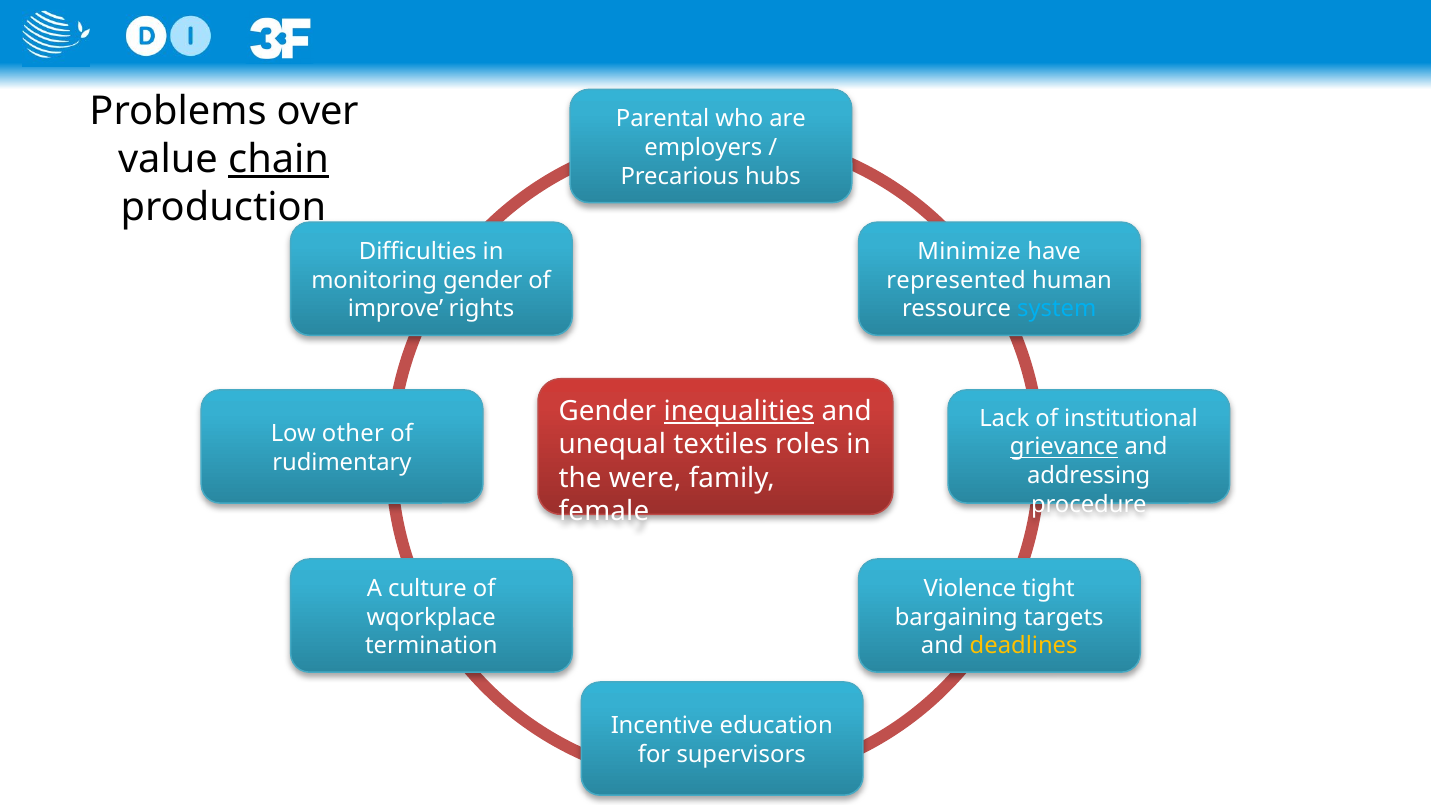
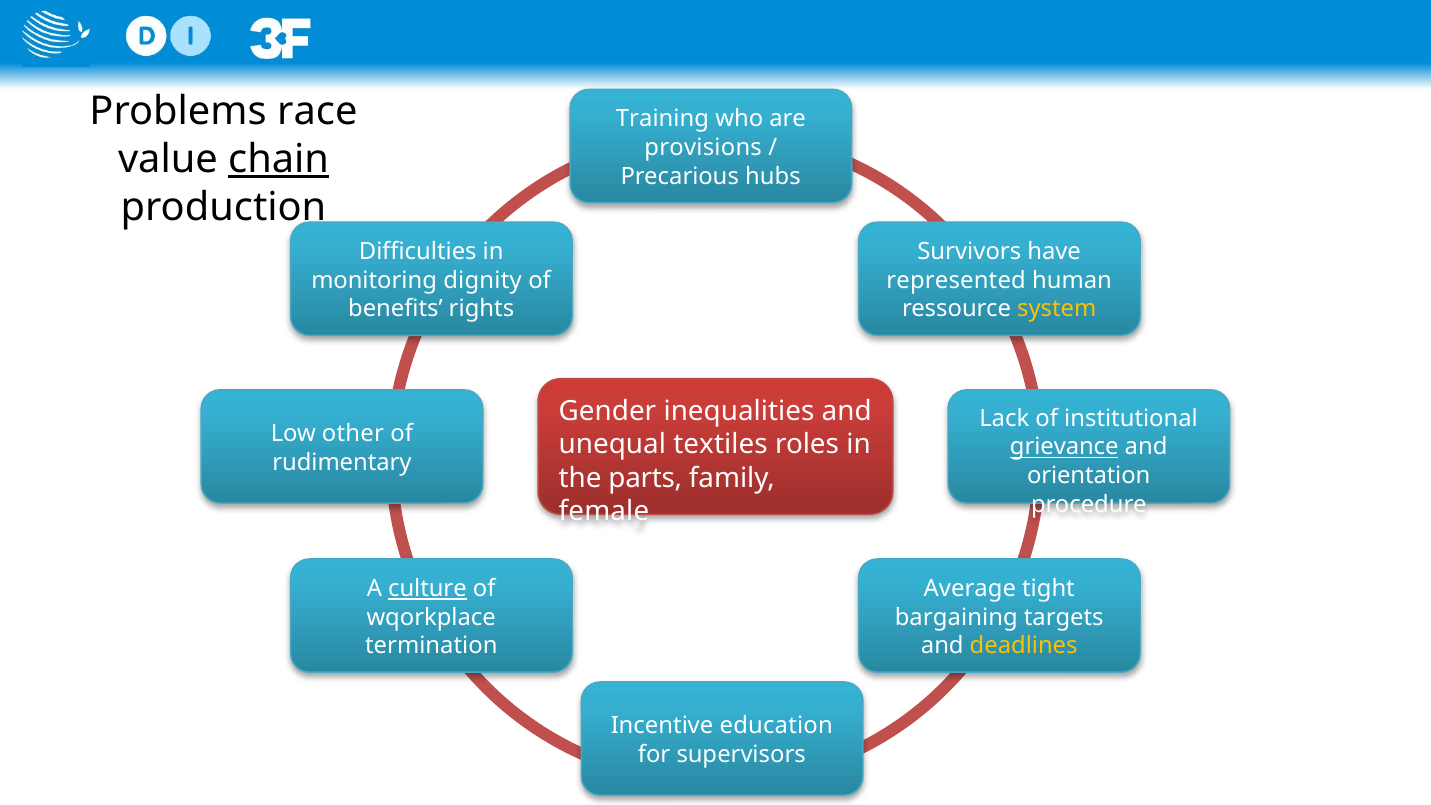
over: over -> race (317, 111)
Parental: Parental -> Training (663, 119)
employers: employers -> provisions (703, 148)
Minimize: Minimize -> Survivors (969, 252)
monitoring gender: gender -> dignity (483, 280)
improve: improve -> benefits (395, 309)
system colour: light blue -> yellow (1057, 309)
inequalities underline: present -> none (739, 411)
addressing: addressing -> orientation (1089, 476)
were: were -> parts (645, 478)
culture underline: none -> present (427, 589)
Violence: Violence -> Average (970, 589)
